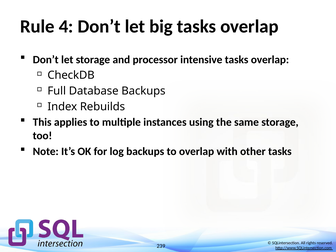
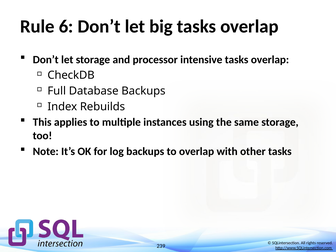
4: 4 -> 6 (66, 27)
